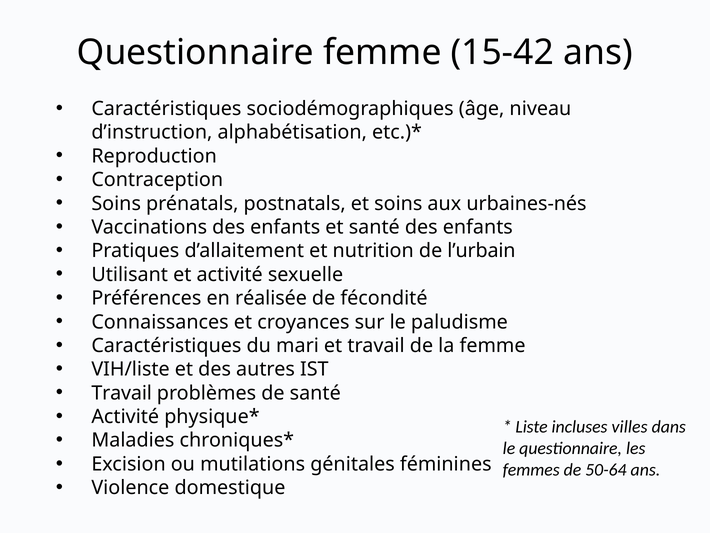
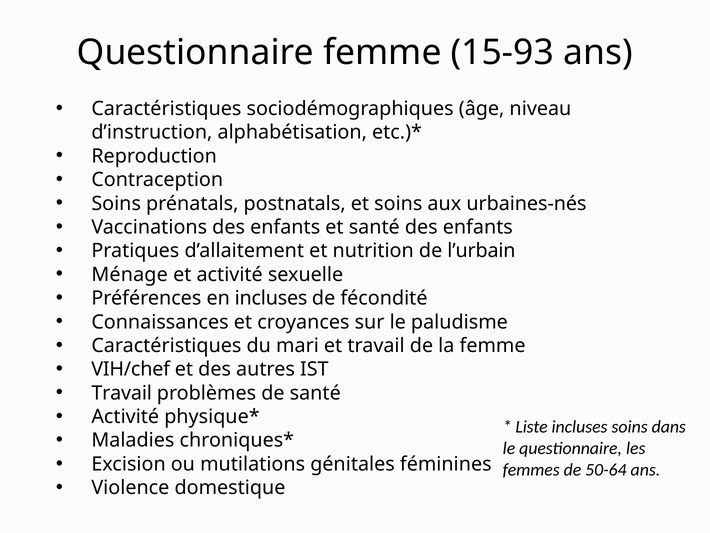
15-42: 15-42 -> 15-93 (502, 53)
Utilisant: Utilisant -> Ménage (130, 274)
en réalisée: réalisée -> incluses (271, 298)
VIH/liste: VIH/liste -> VIH/chef (131, 369)
incluses villes: villes -> soins (630, 427)
